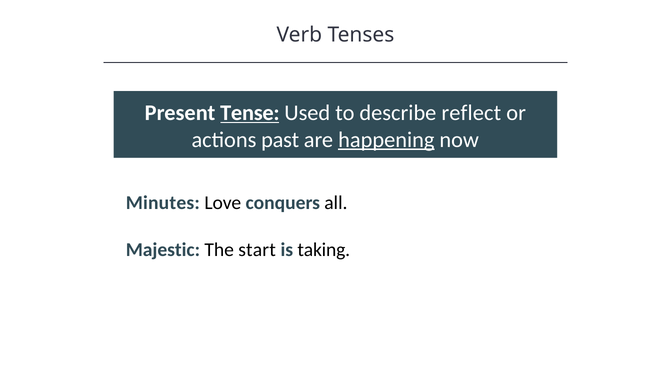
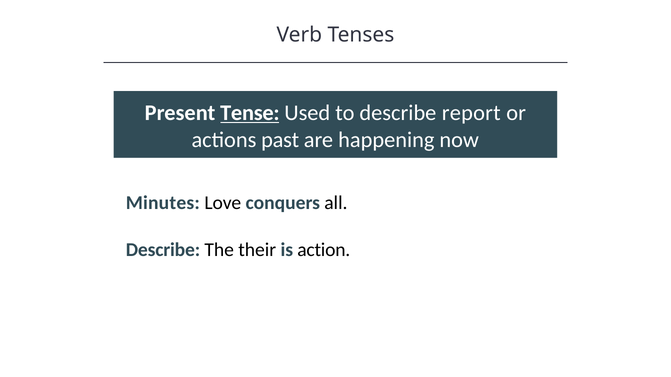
reflect: reflect -> report (471, 113)
happening underline: present -> none (386, 140)
Majestic: Majestic -> Describe (163, 250)
start: start -> their (257, 250)
taking: taking -> action (324, 250)
